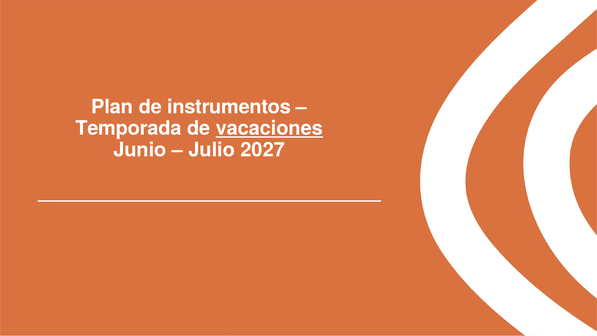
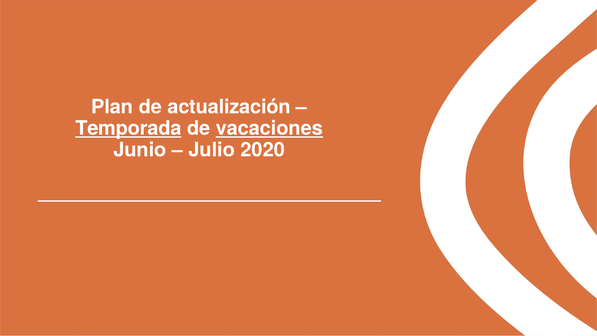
instrumentos: instrumentos -> actualización (229, 107)
Temporada underline: none -> present (128, 128)
2027: 2027 -> 2020 (263, 150)
